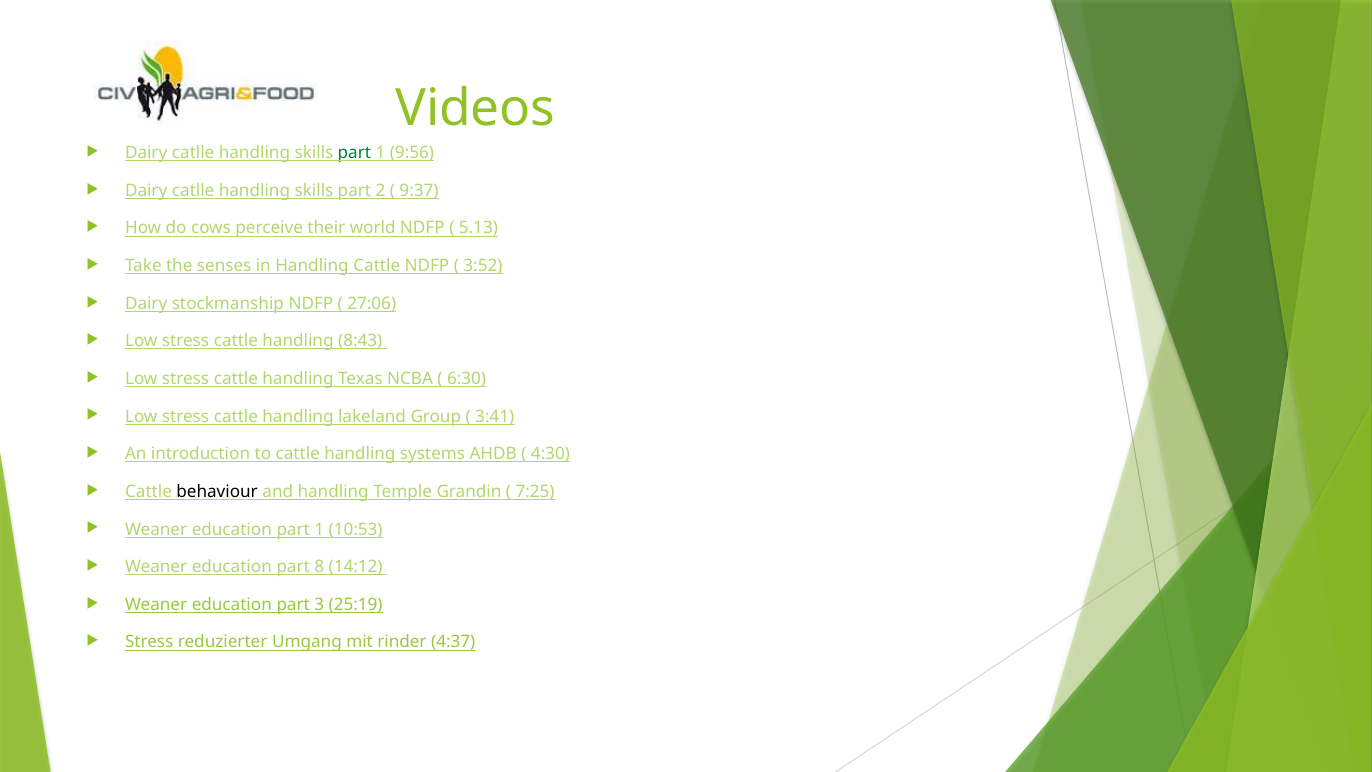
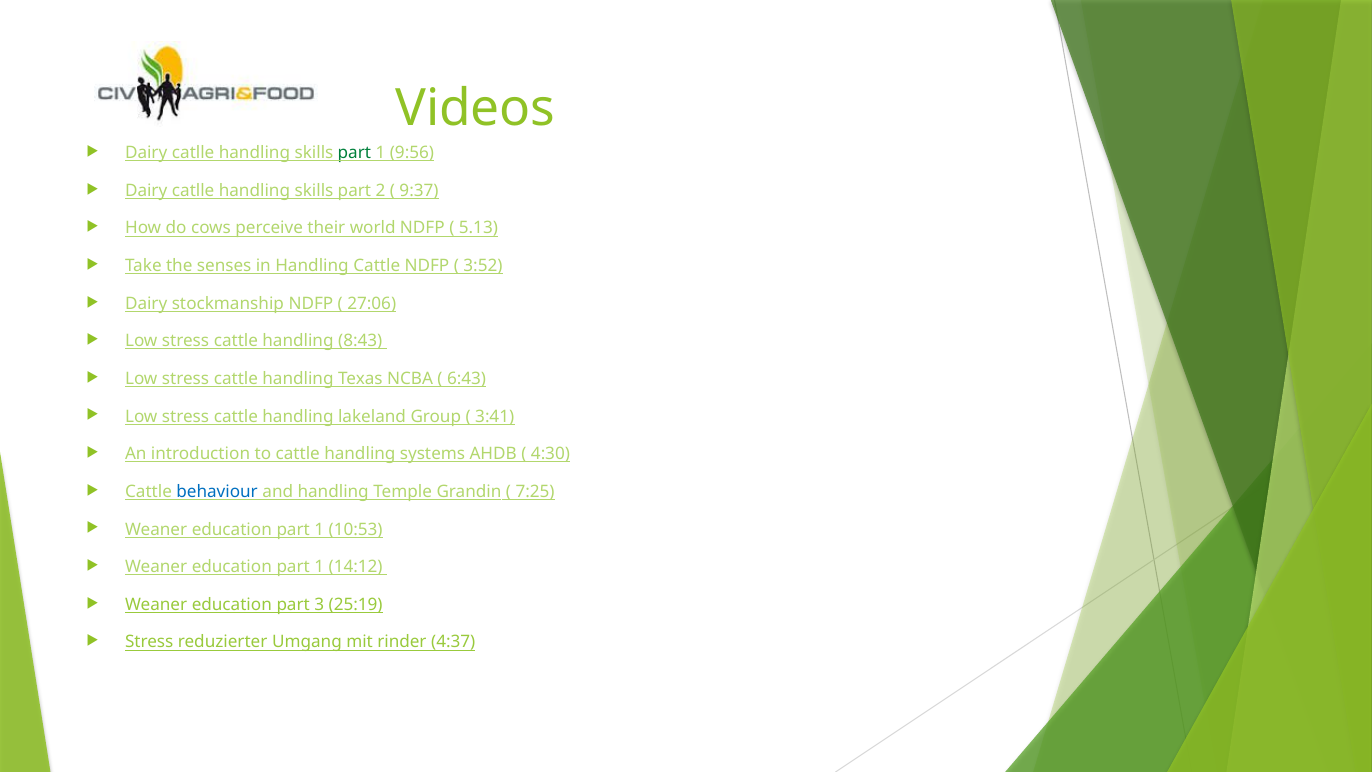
6:30: 6:30 -> 6:43 (467, 379)
behaviour colour: black -> blue (217, 492)
8: 8 -> 1 (319, 567)
